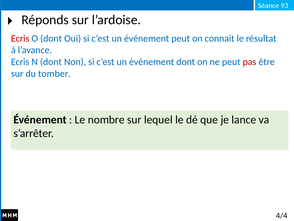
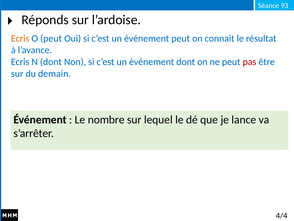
Ecris colour: red -> orange (20, 38)
O dont: dont -> peut (51, 38)
tomber: tomber -> demain (54, 74)
